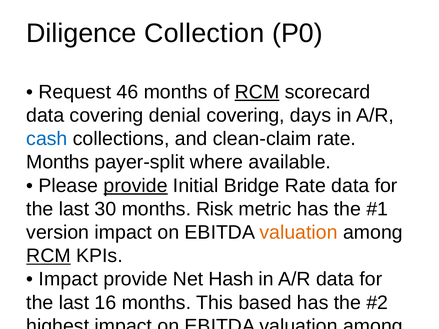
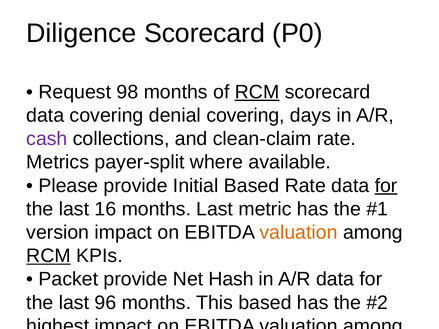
Diligence Collection: Collection -> Scorecard (204, 33)
46: 46 -> 98 (127, 92)
cash colour: blue -> purple (47, 139)
Months: Months -> Metrics (58, 162)
provide underline: present -> none (136, 186)
Initial Bridge: Bridge -> Based (252, 186)
for underline: none -> present (386, 186)
30: 30 -> 16 (105, 209)
months Risk: Risk -> Last (215, 209)
Impact: Impact -> Packet (68, 279)
16: 16 -> 96 (105, 303)
